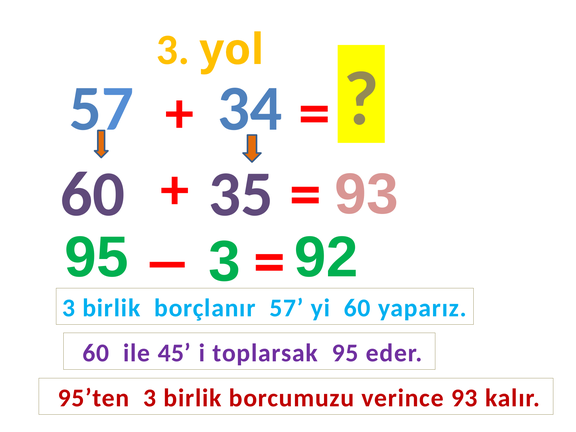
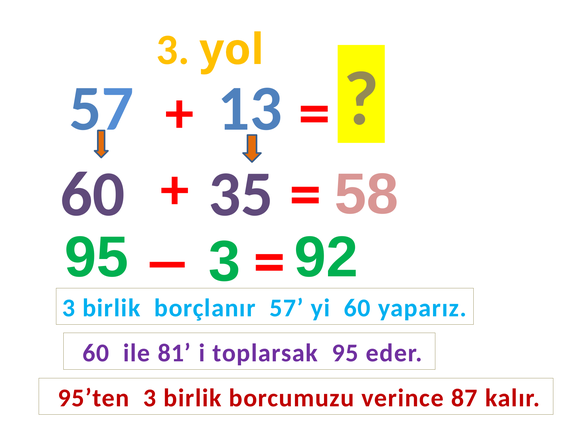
34: 34 -> 13 (250, 109)
35 93: 93 -> 58 (367, 194)
45: 45 -> 81 (174, 353)
verince 93: 93 -> 87 (464, 398)
